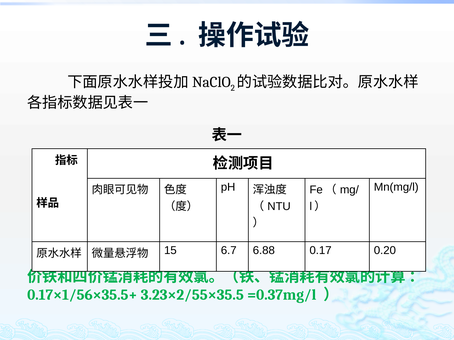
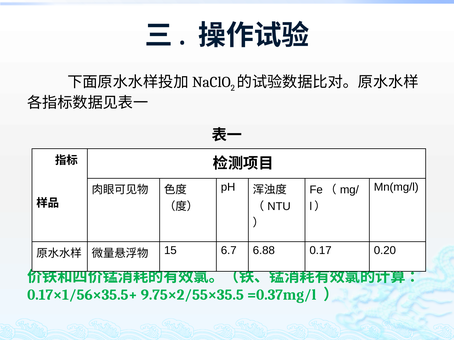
3.23×2/55×35.5: 3.23×2/55×35.5 -> 9.75×2/55×35.5 (192, 295)
